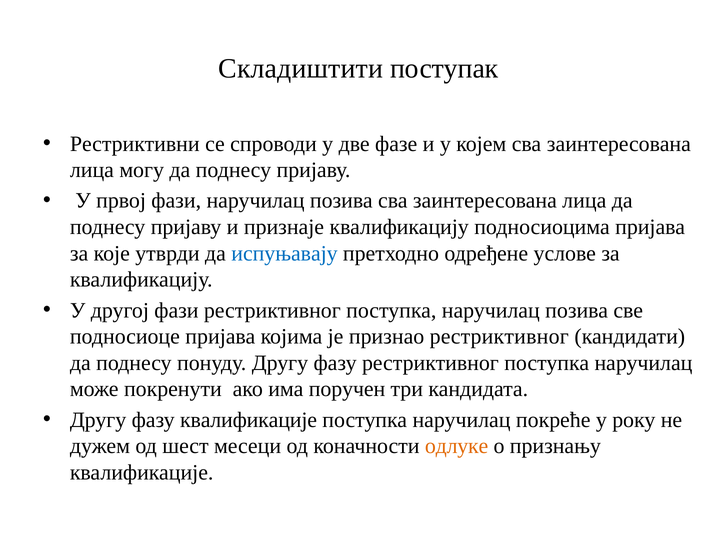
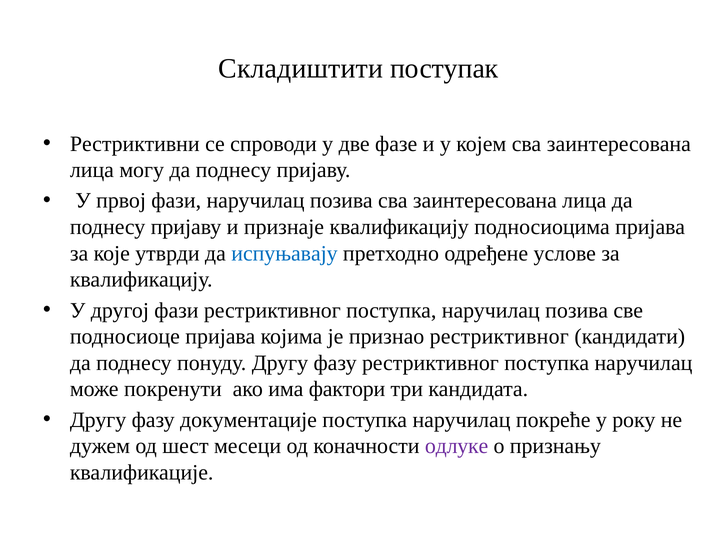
поручен: поручен -> фактори (347, 389)
фазу квалификације: квалификације -> документације (249, 420)
одлуке colour: orange -> purple (457, 446)
